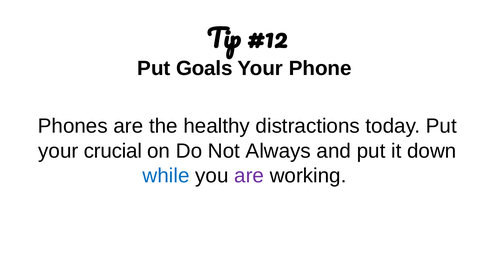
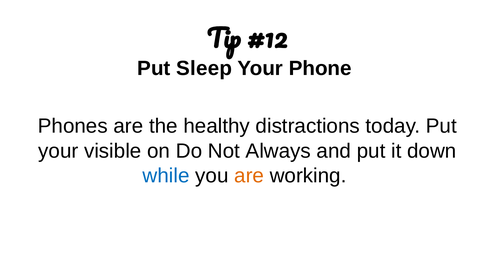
Goals: Goals -> Sleep (204, 69)
crucial: crucial -> visible (113, 151)
are colour: purple -> orange (249, 176)
